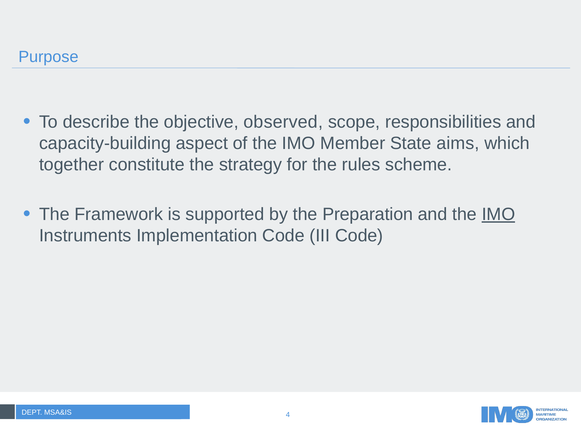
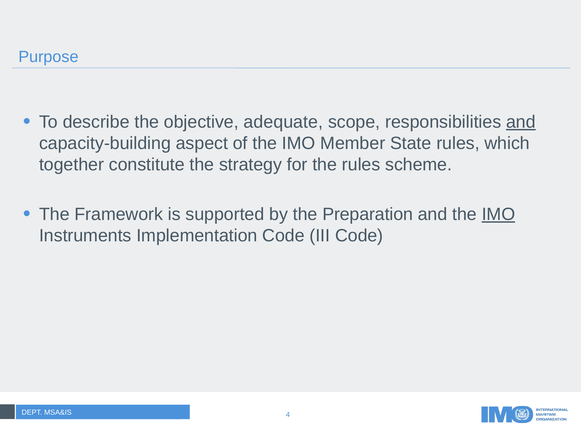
observed: observed -> adequate (283, 122)
and underline: none -> present (521, 122)
State aims: aims -> rules (458, 143)
